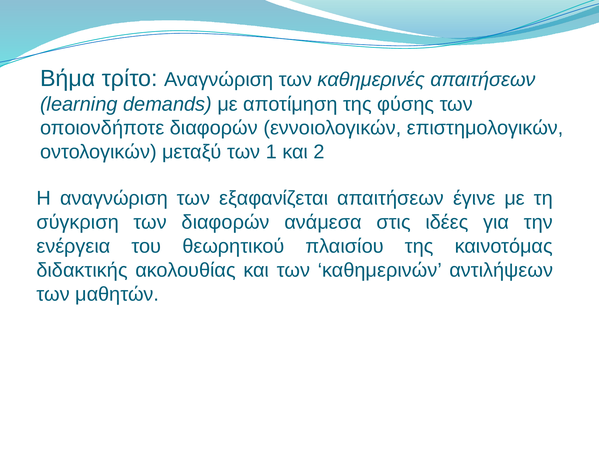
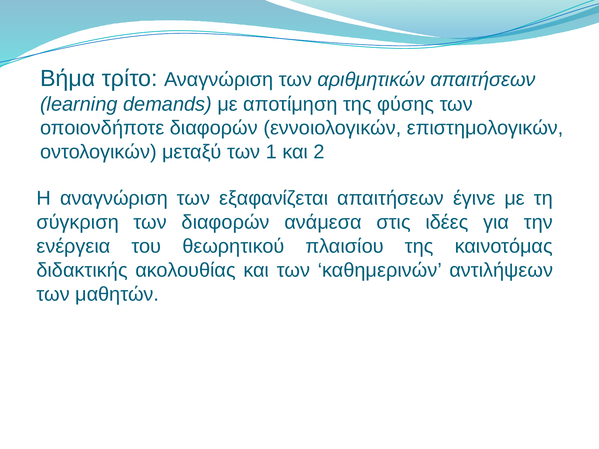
καθημερινές: καθημερινές -> αριθμητικών (371, 80)
